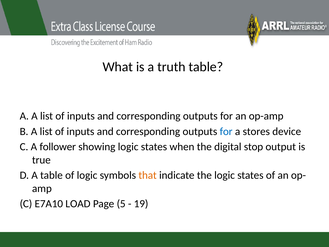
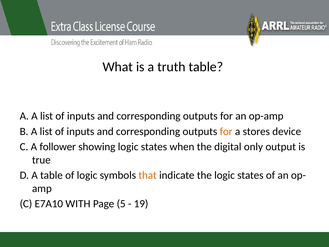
for colour: blue -> orange (226, 131)
stop: stop -> only (253, 147)
LOAD: LOAD -> WITH (78, 204)
